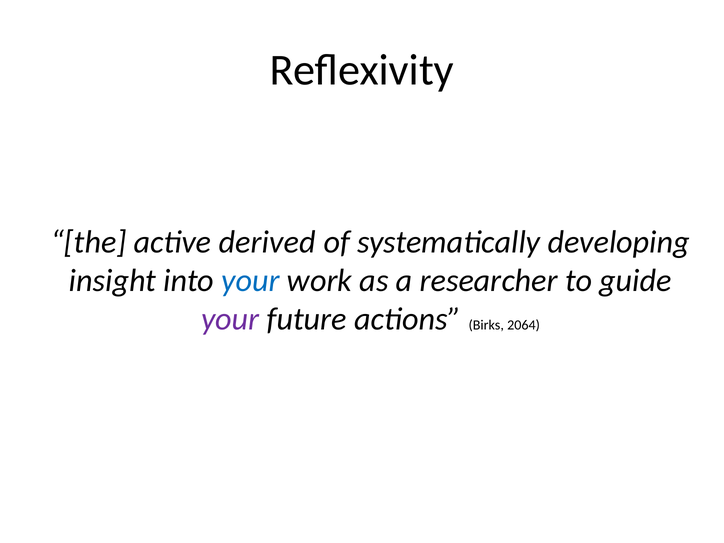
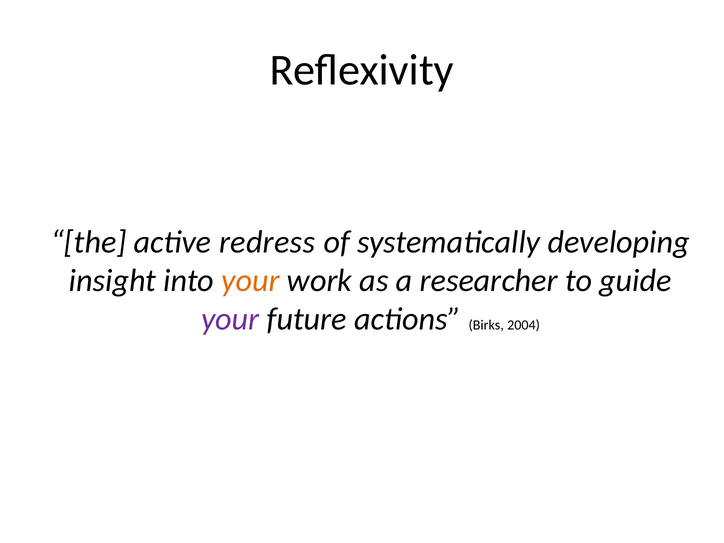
derived: derived -> redress (267, 242)
your colour: blue -> orange (250, 281)
2064: 2064 -> 2004 (524, 325)
